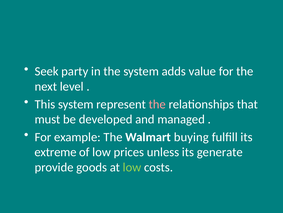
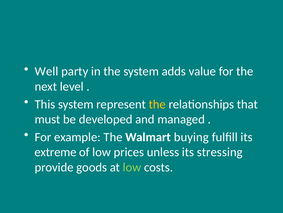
Seek: Seek -> Well (47, 71)
the colour: pink -> yellow (157, 104)
generate: generate -> stressing (220, 152)
